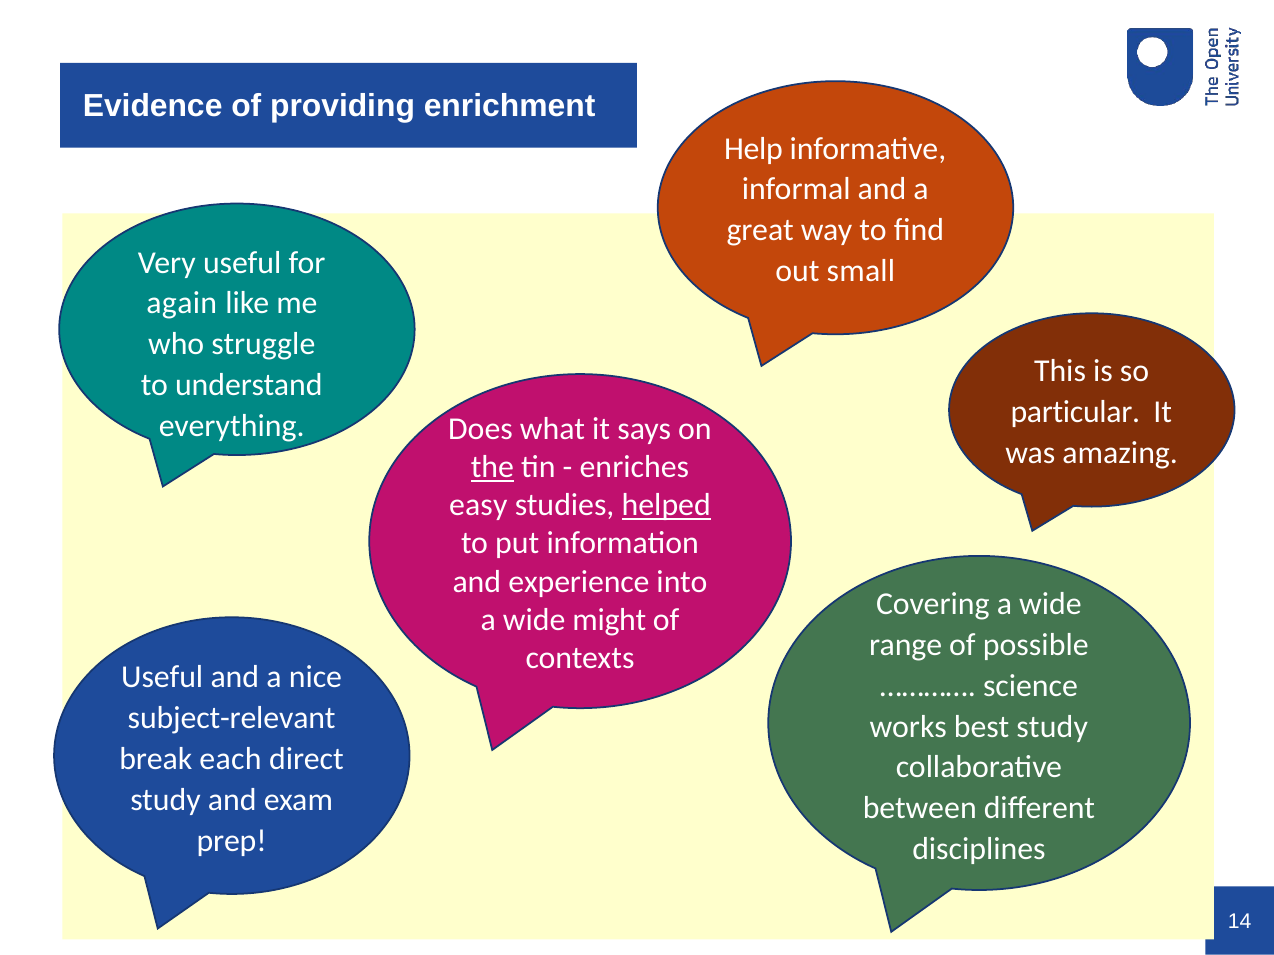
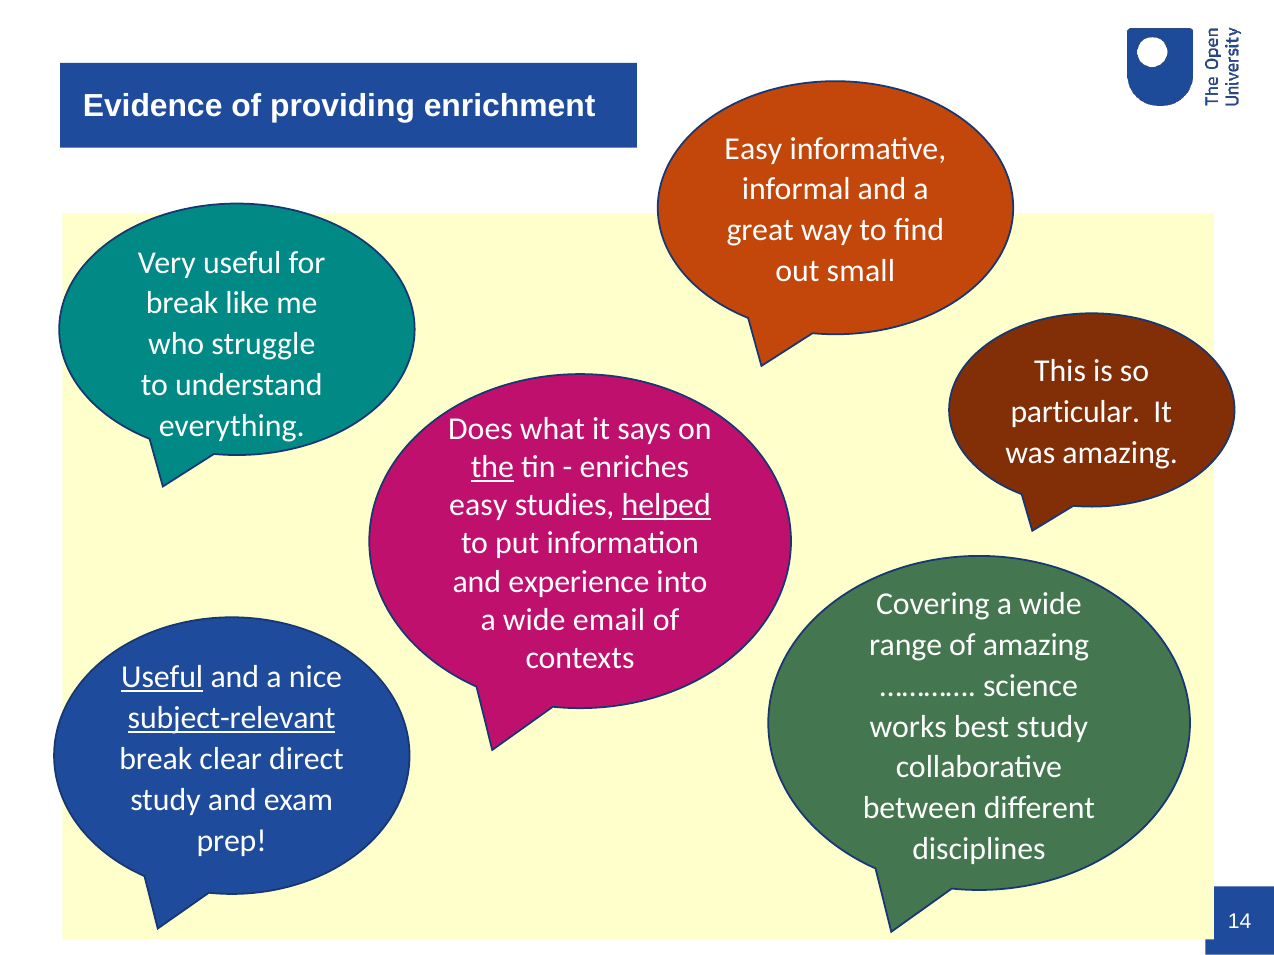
Help: Help -> Easy (753, 149)
again: again -> break (182, 304)
might: might -> email (609, 620)
of possible: possible -> amazing (1036, 645)
Useful underline: none -> present (162, 678)
subject-relevant underline: none -> present (232, 719)
each: each -> clear (231, 760)
